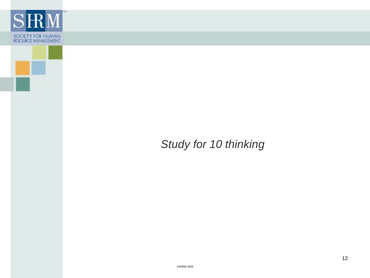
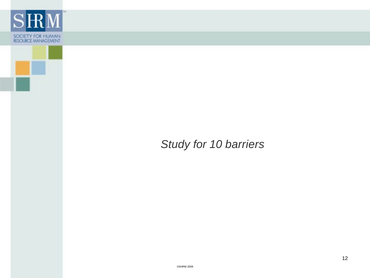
thinking: thinking -> barriers (245, 144)
